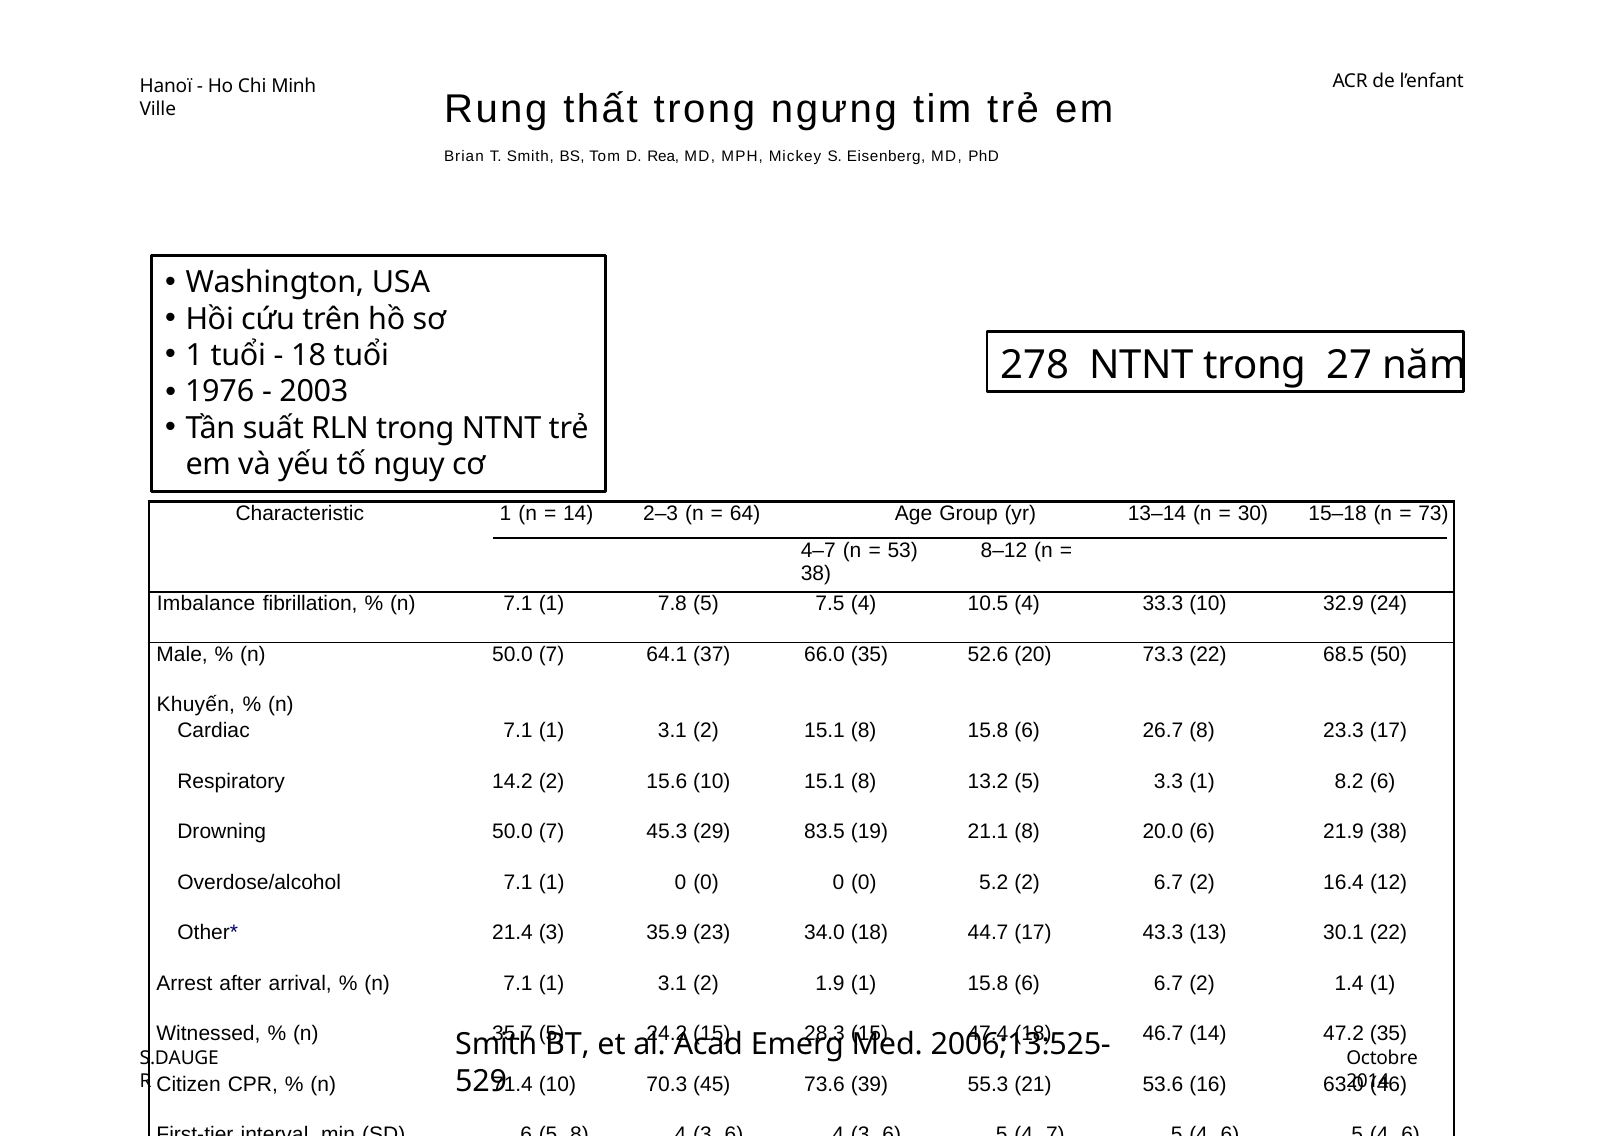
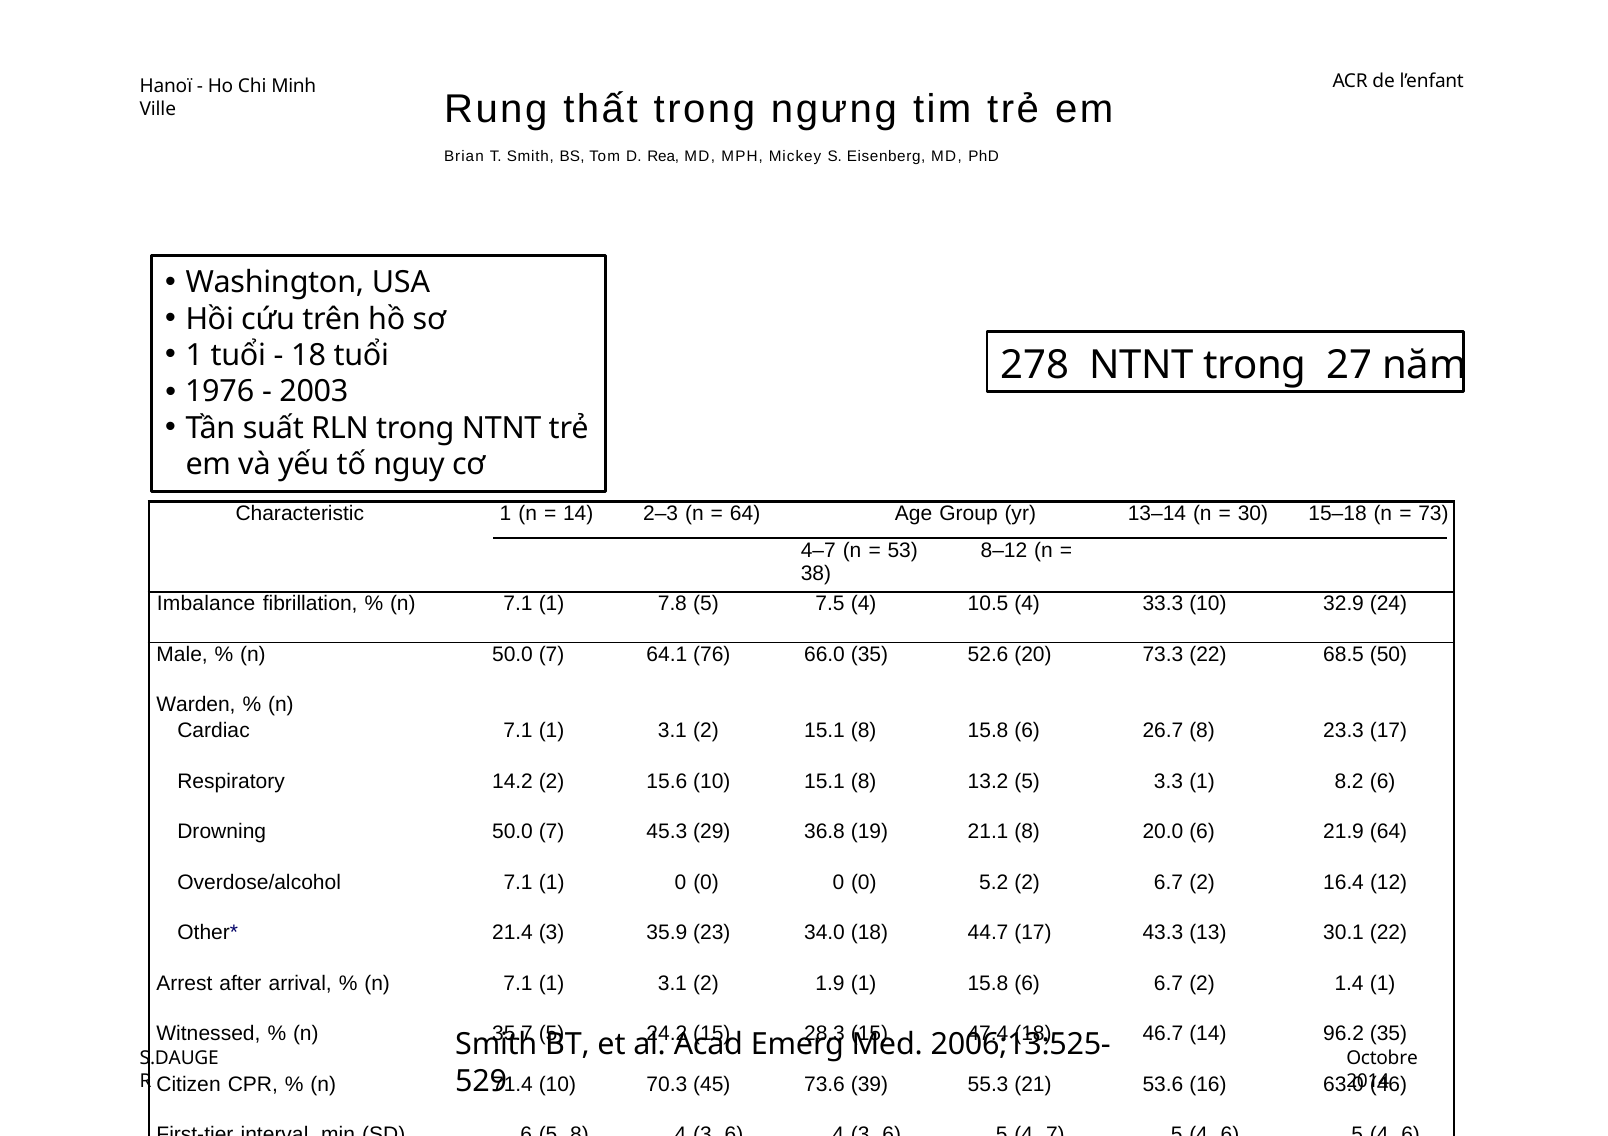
37: 37 -> 76 (712, 655)
Khuyến: Khuyến -> Warden (196, 705)
83.5: 83.5 -> 36.8 (825, 832)
21.9 38: 38 -> 64 (1389, 832)
47.2: 47.2 -> 96.2 (1344, 1034)
